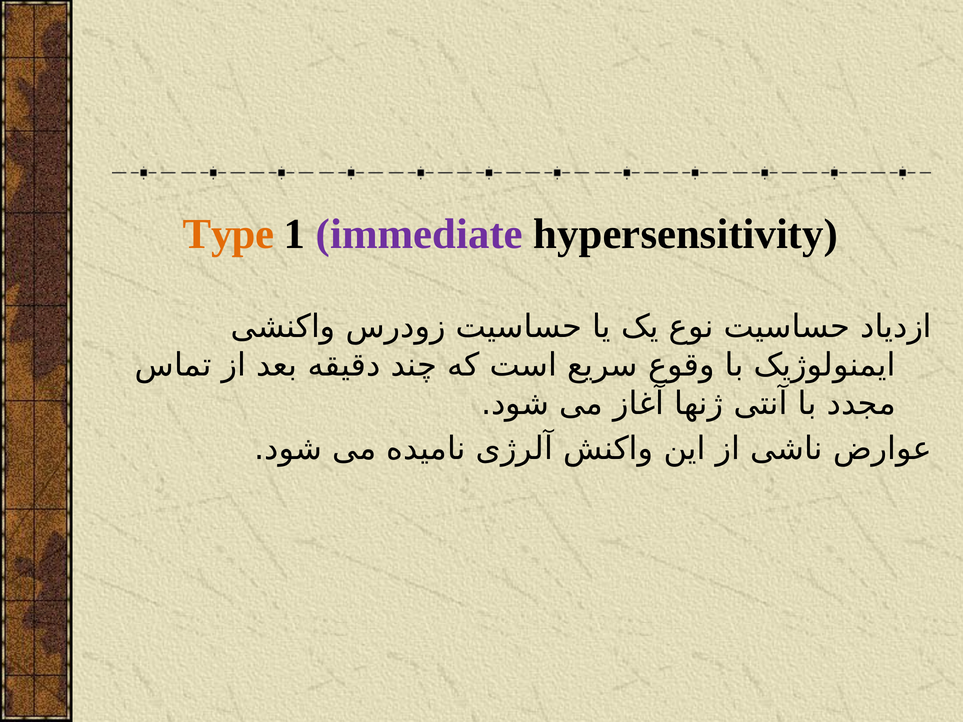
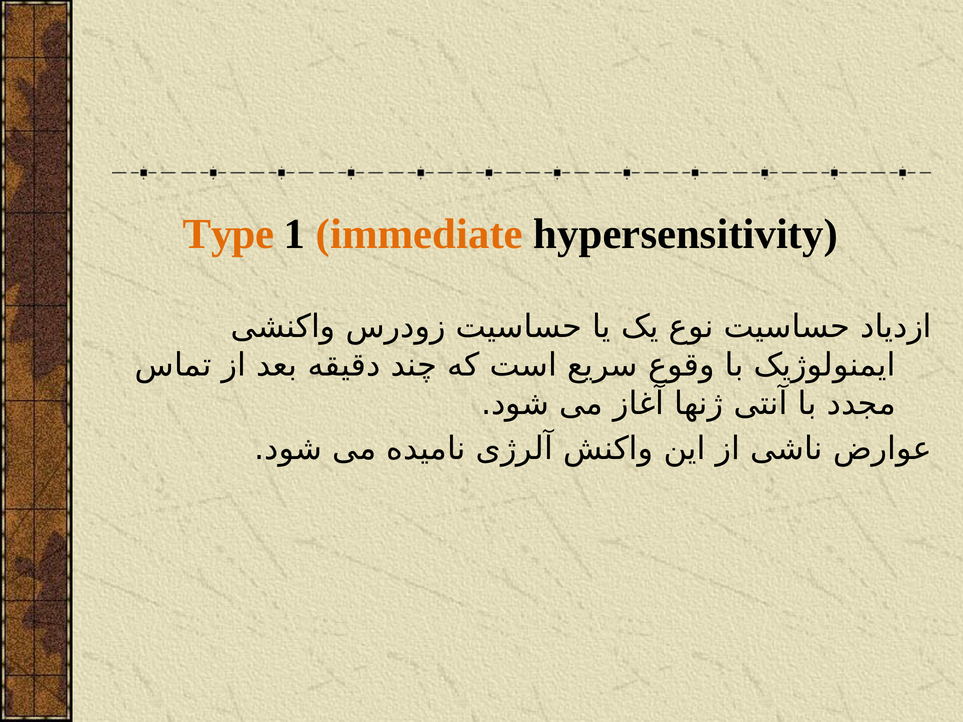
immediate colour: purple -> orange (419, 234)
